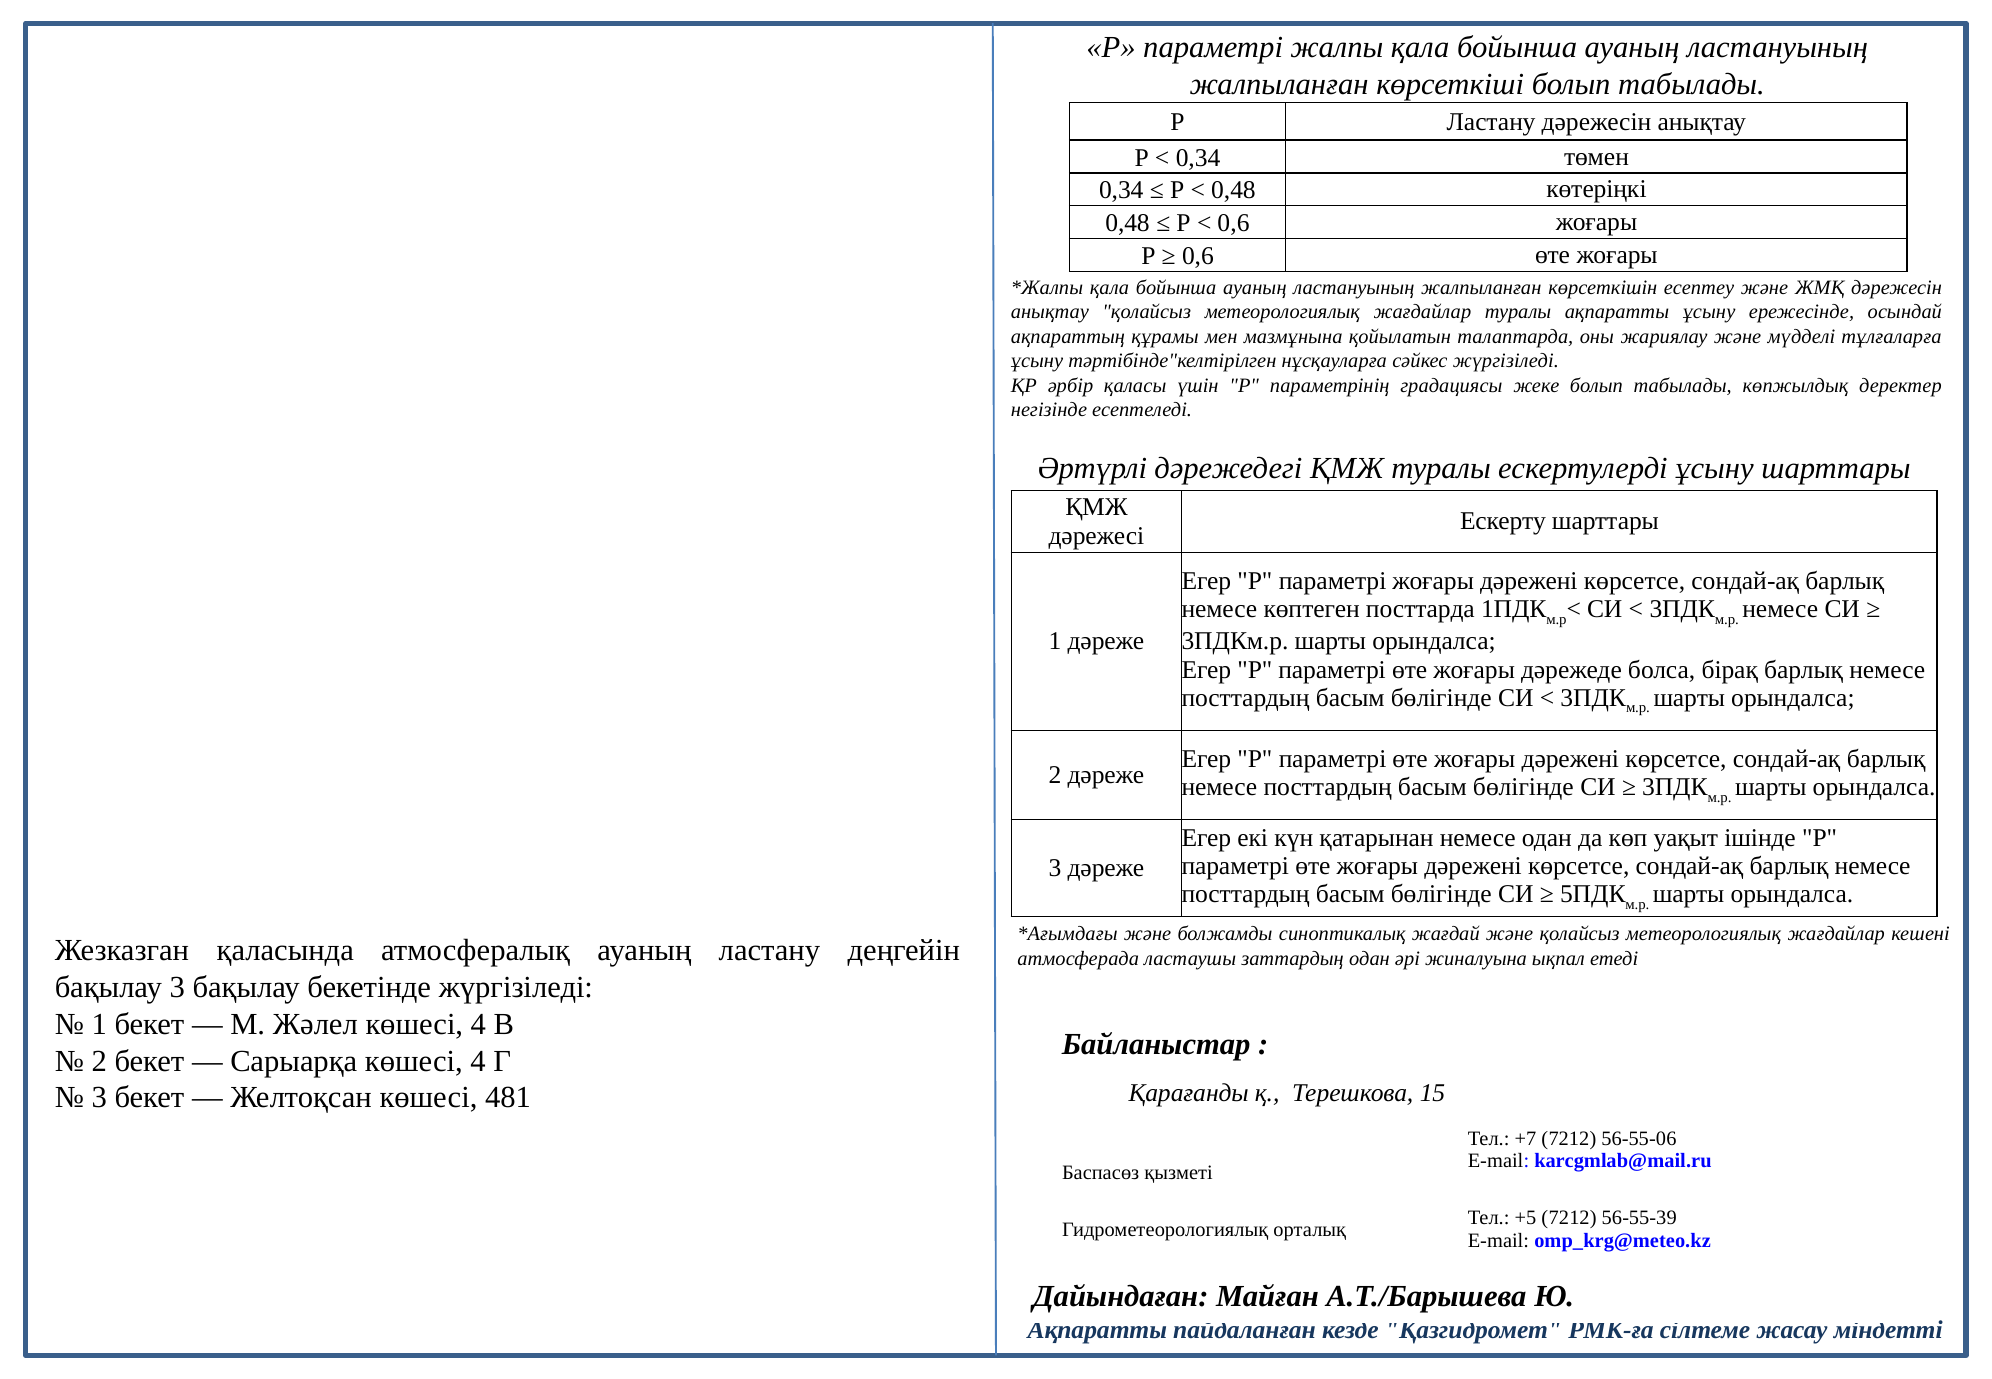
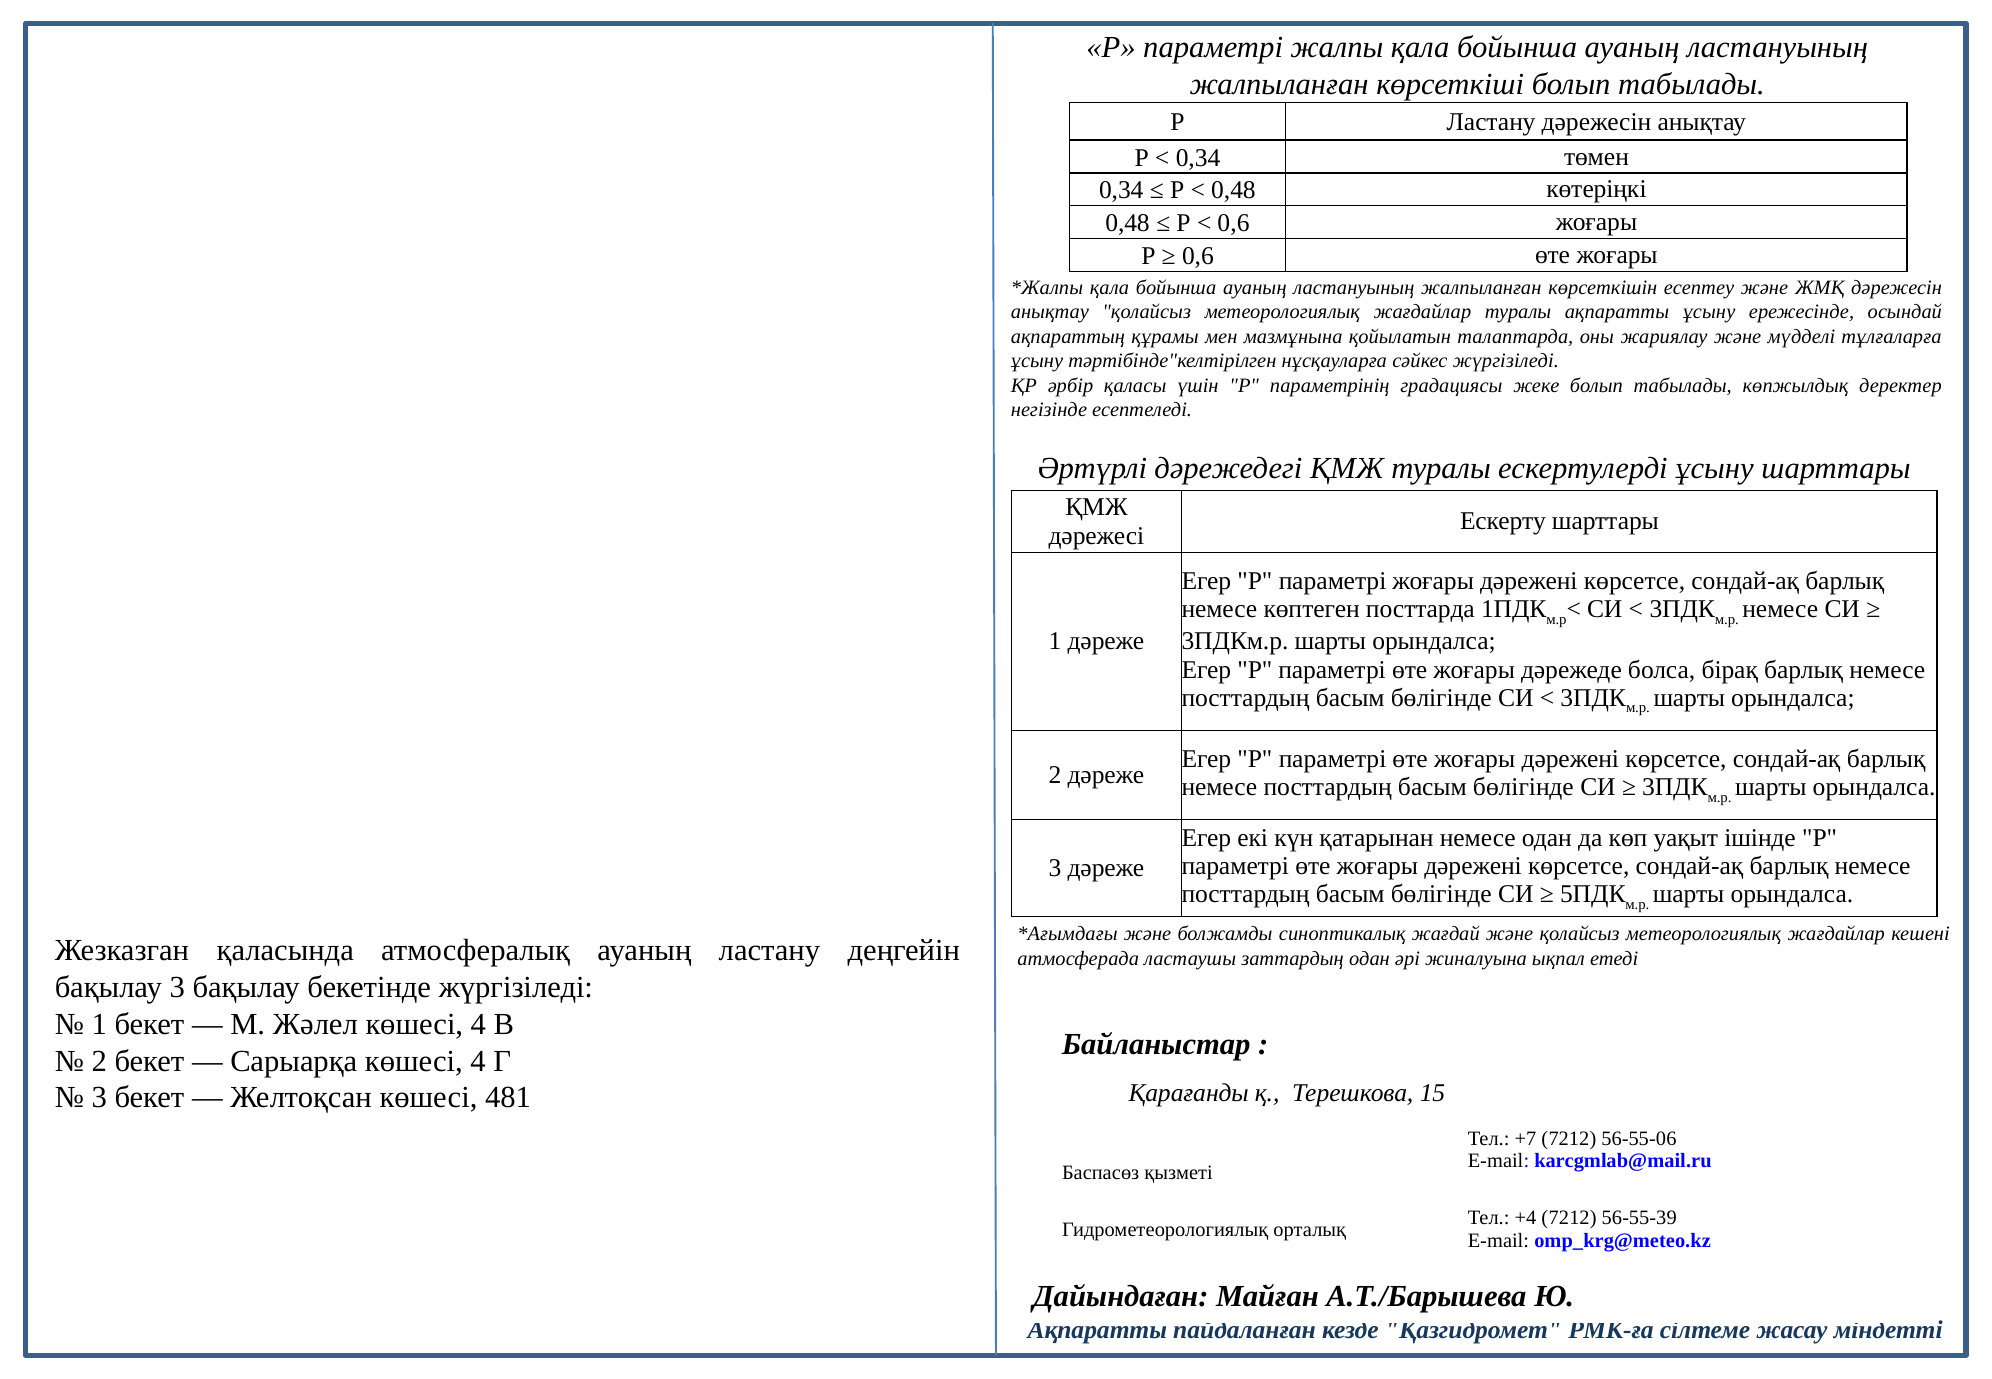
+5: +5 -> +4 (1525, 1218)
